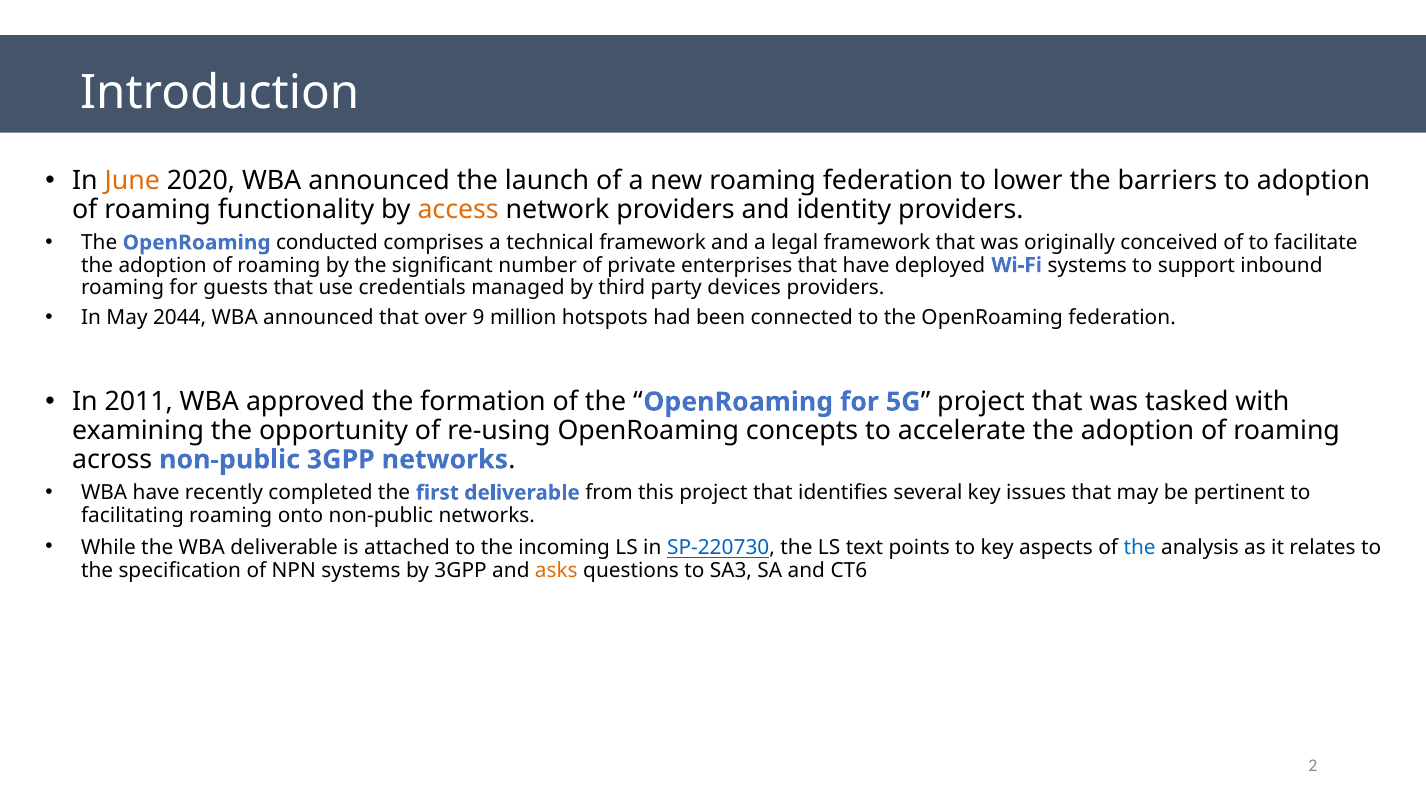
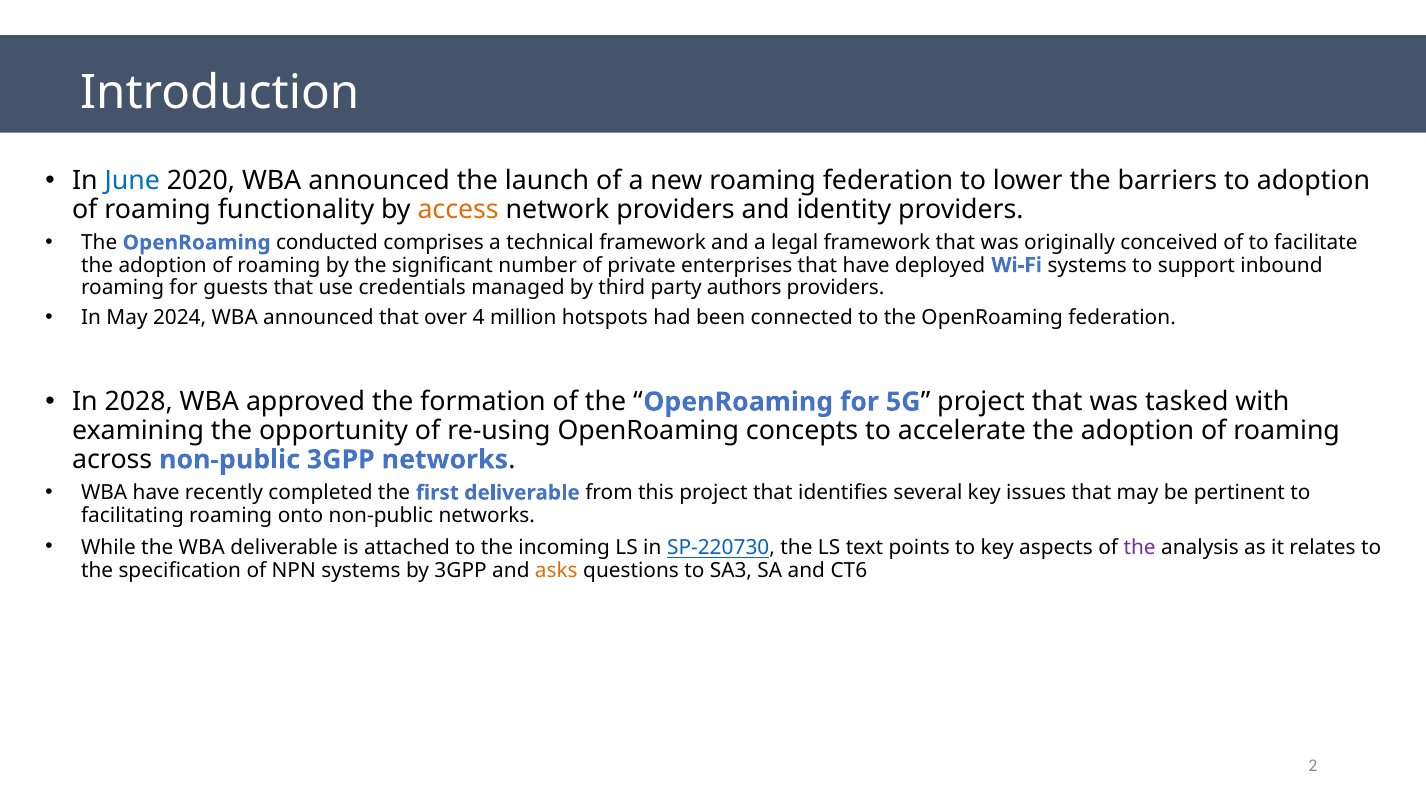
June colour: orange -> blue (132, 181)
devices: devices -> authors (744, 288)
2044: 2044 -> 2024 (180, 318)
9: 9 -> 4 (479, 318)
2011: 2011 -> 2028 (139, 402)
the colour: blue -> purple (1140, 548)
